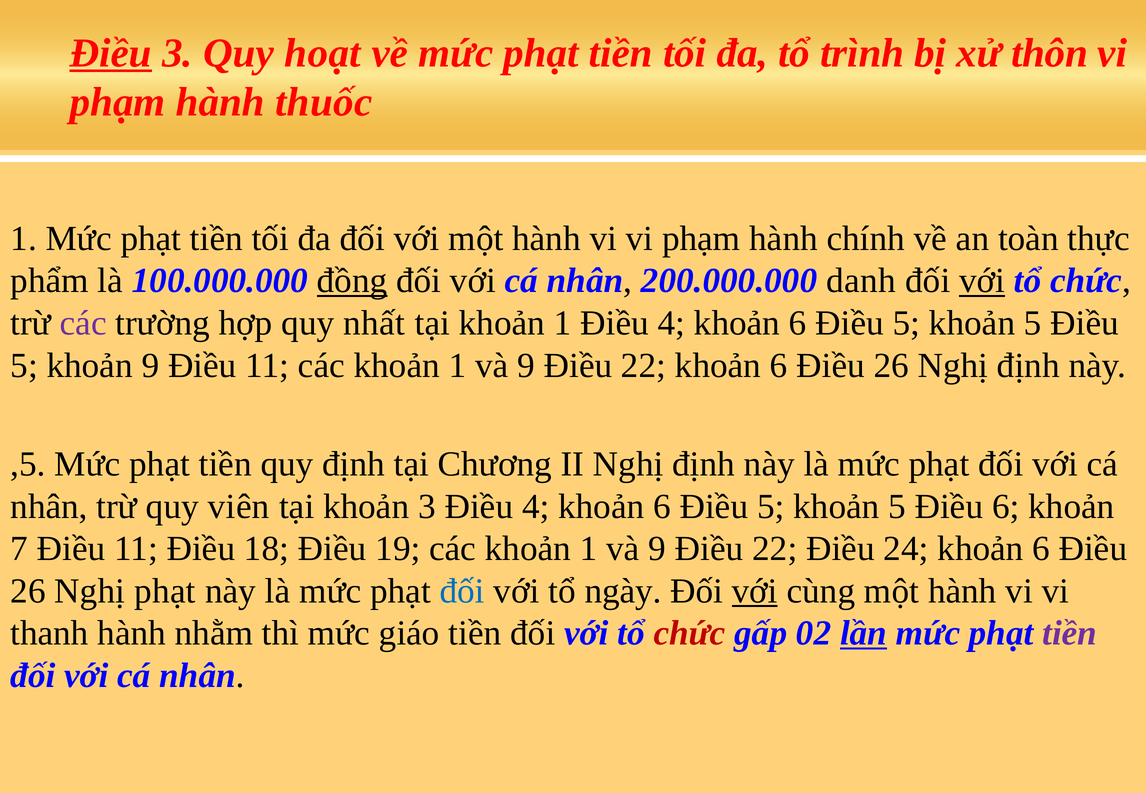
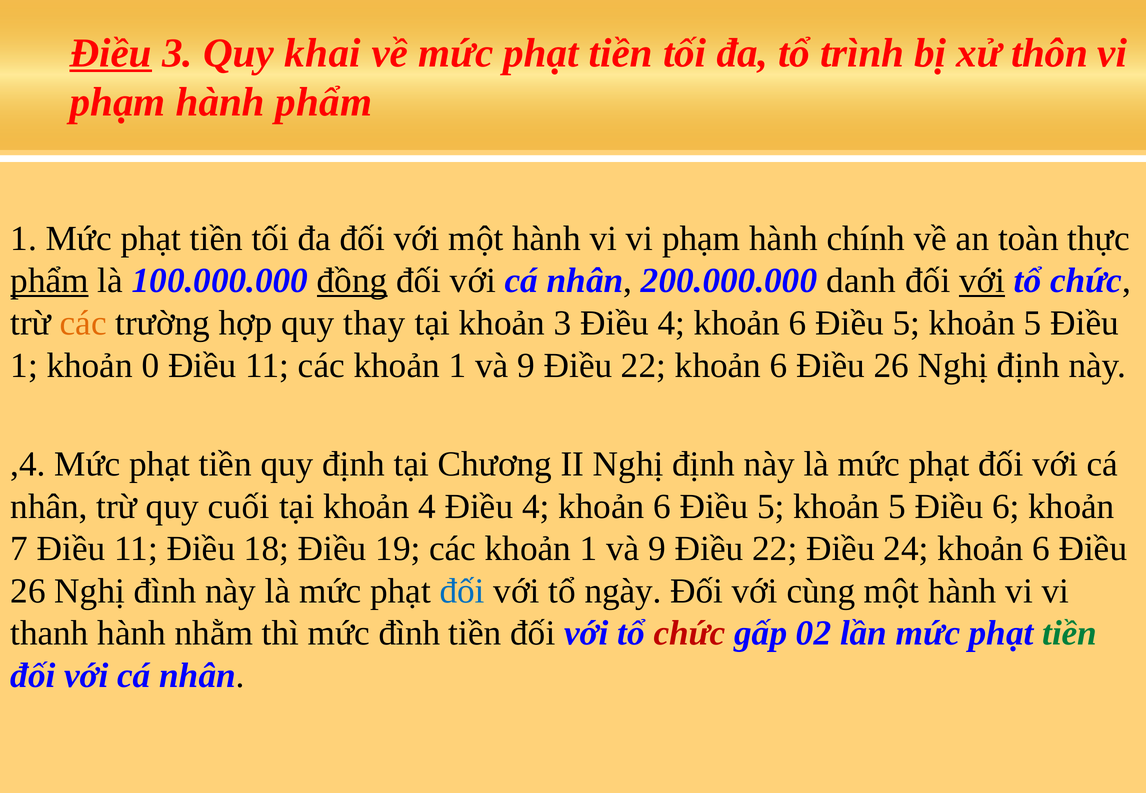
hoạt: hoạt -> khai (323, 53)
hành thuốc: thuốc -> phẩm (324, 102)
phẩm underline: none -> present (50, 281)
các colour: purple -> orange (83, 323)
nhất: nhất -> thay (374, 323)
tại khoản 1: 1 -> 3 (563, 323)
5: 5 -> 1 (24, 366)
khoản 9: 9 -> 0 (150, 366)
,5: ,5 -> ,4 (28, 464)
viên: viên -> cuối (239, 507)
khoản 3: 3 -> 4 (427, 507)
Nghị phạt: phạt -> đình (165, 591)
với underline: present -> none (755, 591)
mức giáo: giáo -> đình (409, 634)
lần underline: present -> none (864, 634)
tiền colour: purple -> green (1070, 634)
